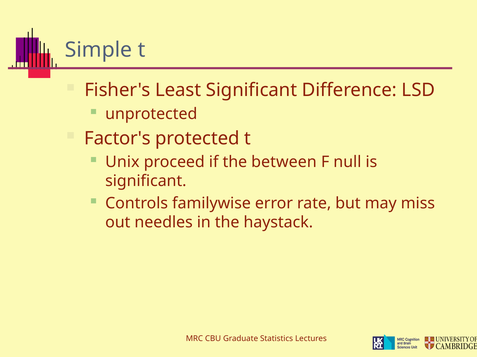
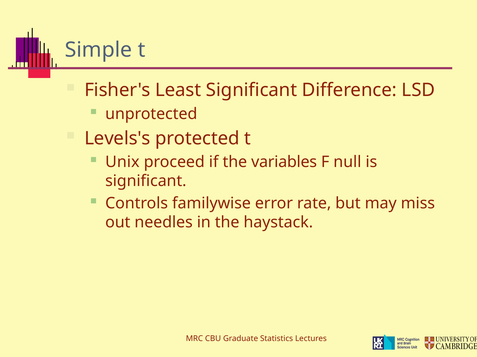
Factor's: Factor's -> Levels's (117, 139)
between: between -> variables (284, 162)
